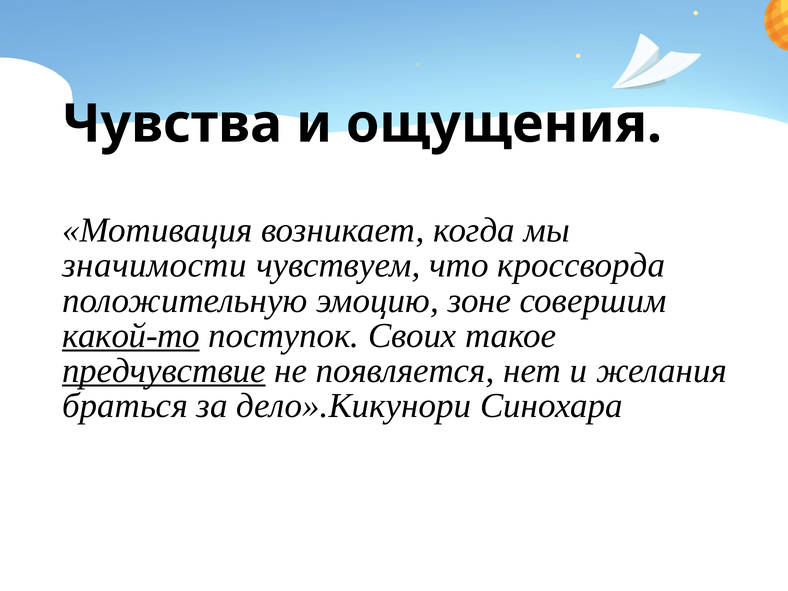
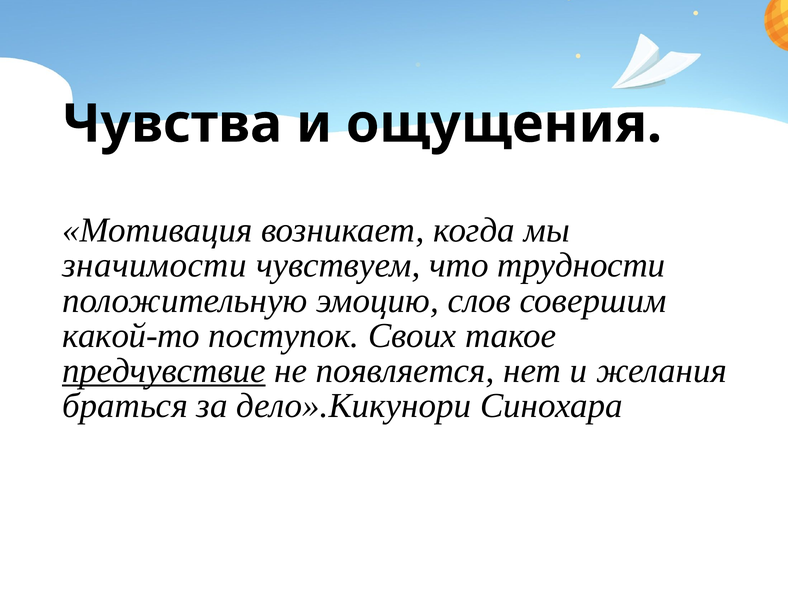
кроссворда: кроссворда -> трудности (581, 265)
зоне: зоне -> слов (479, 300)
какой-то underline: present -> none (131, 335)
